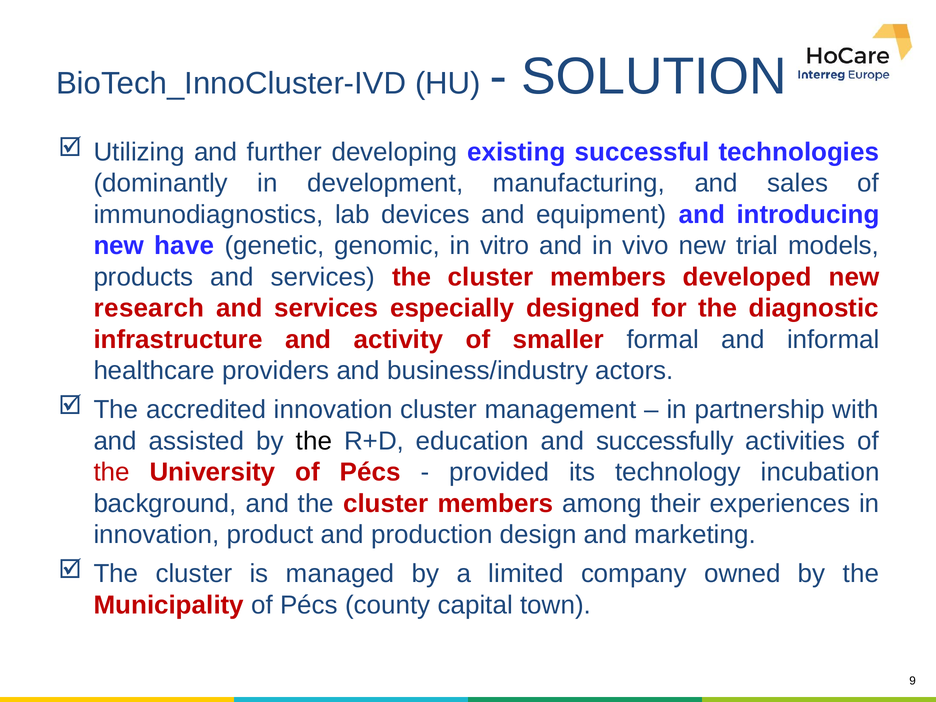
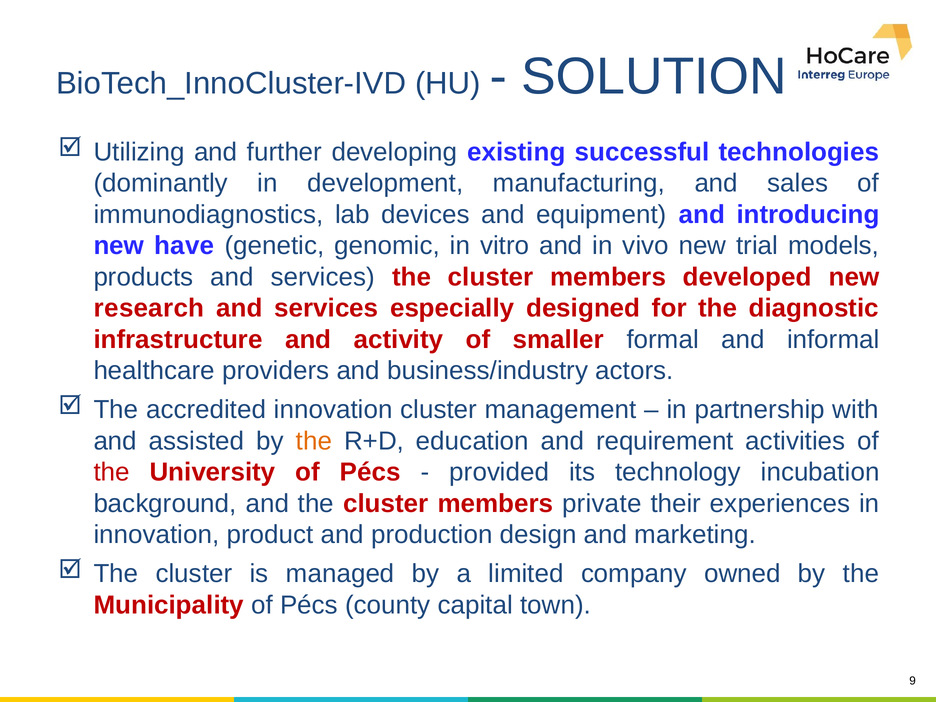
the colour: black -> orange (314, 441)
successfully: successfully -> requirement (665, 441)
among: among -> private (602, 504)
